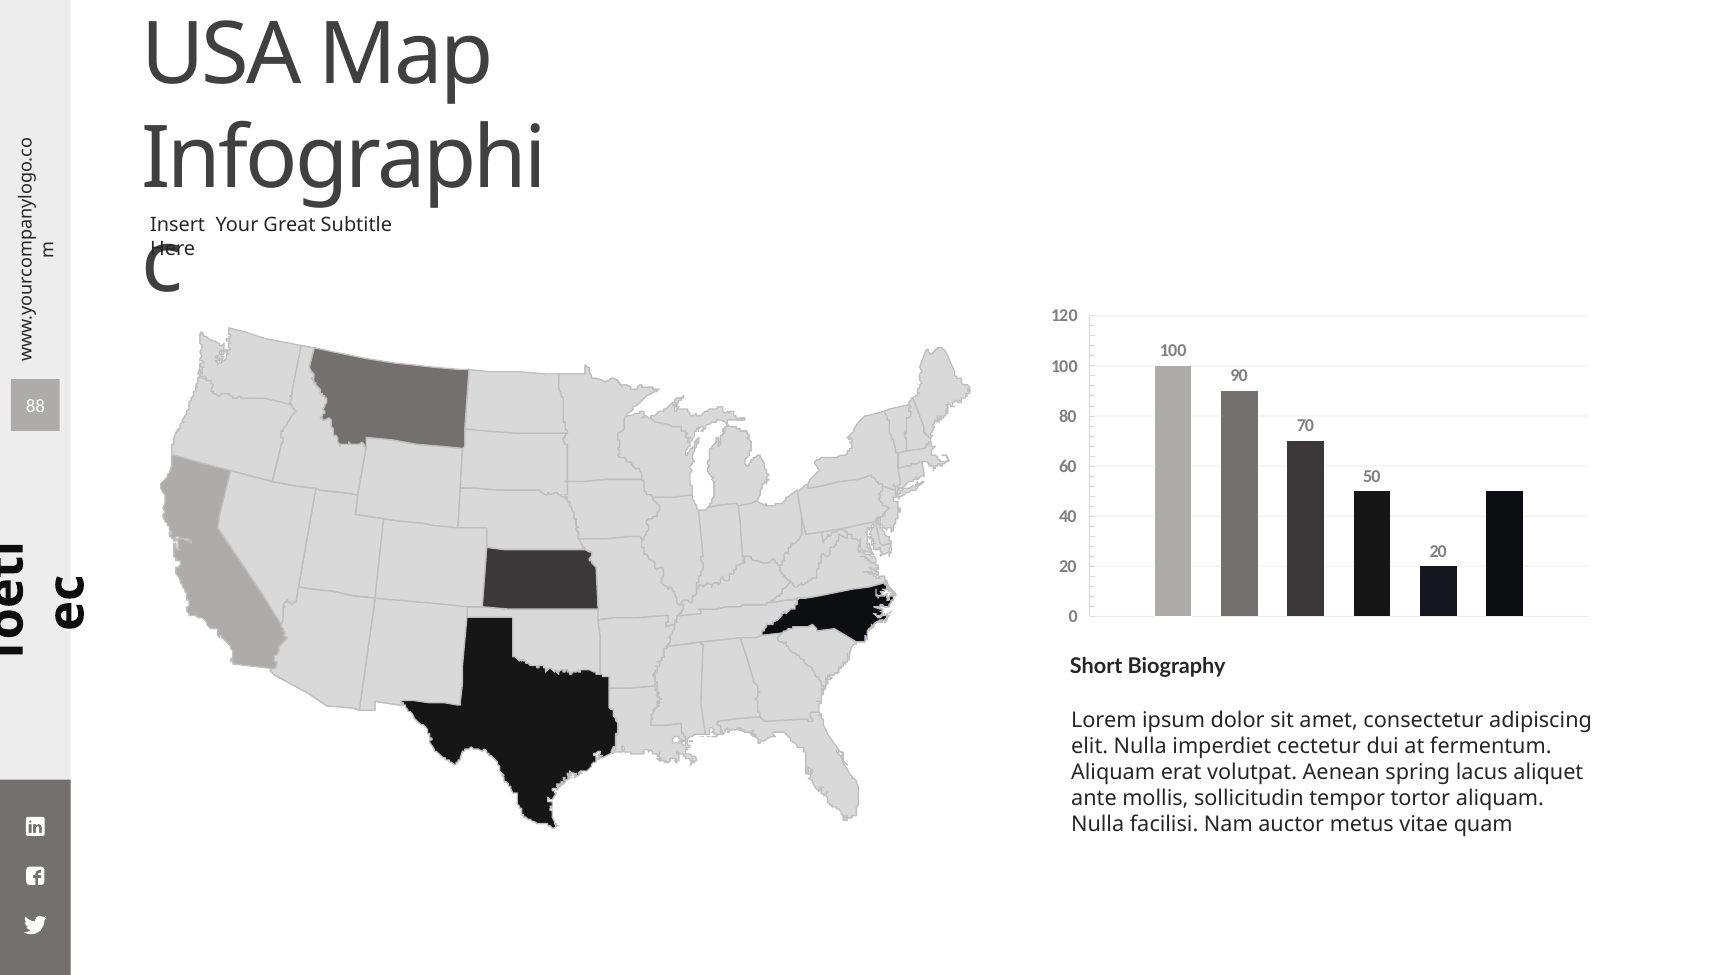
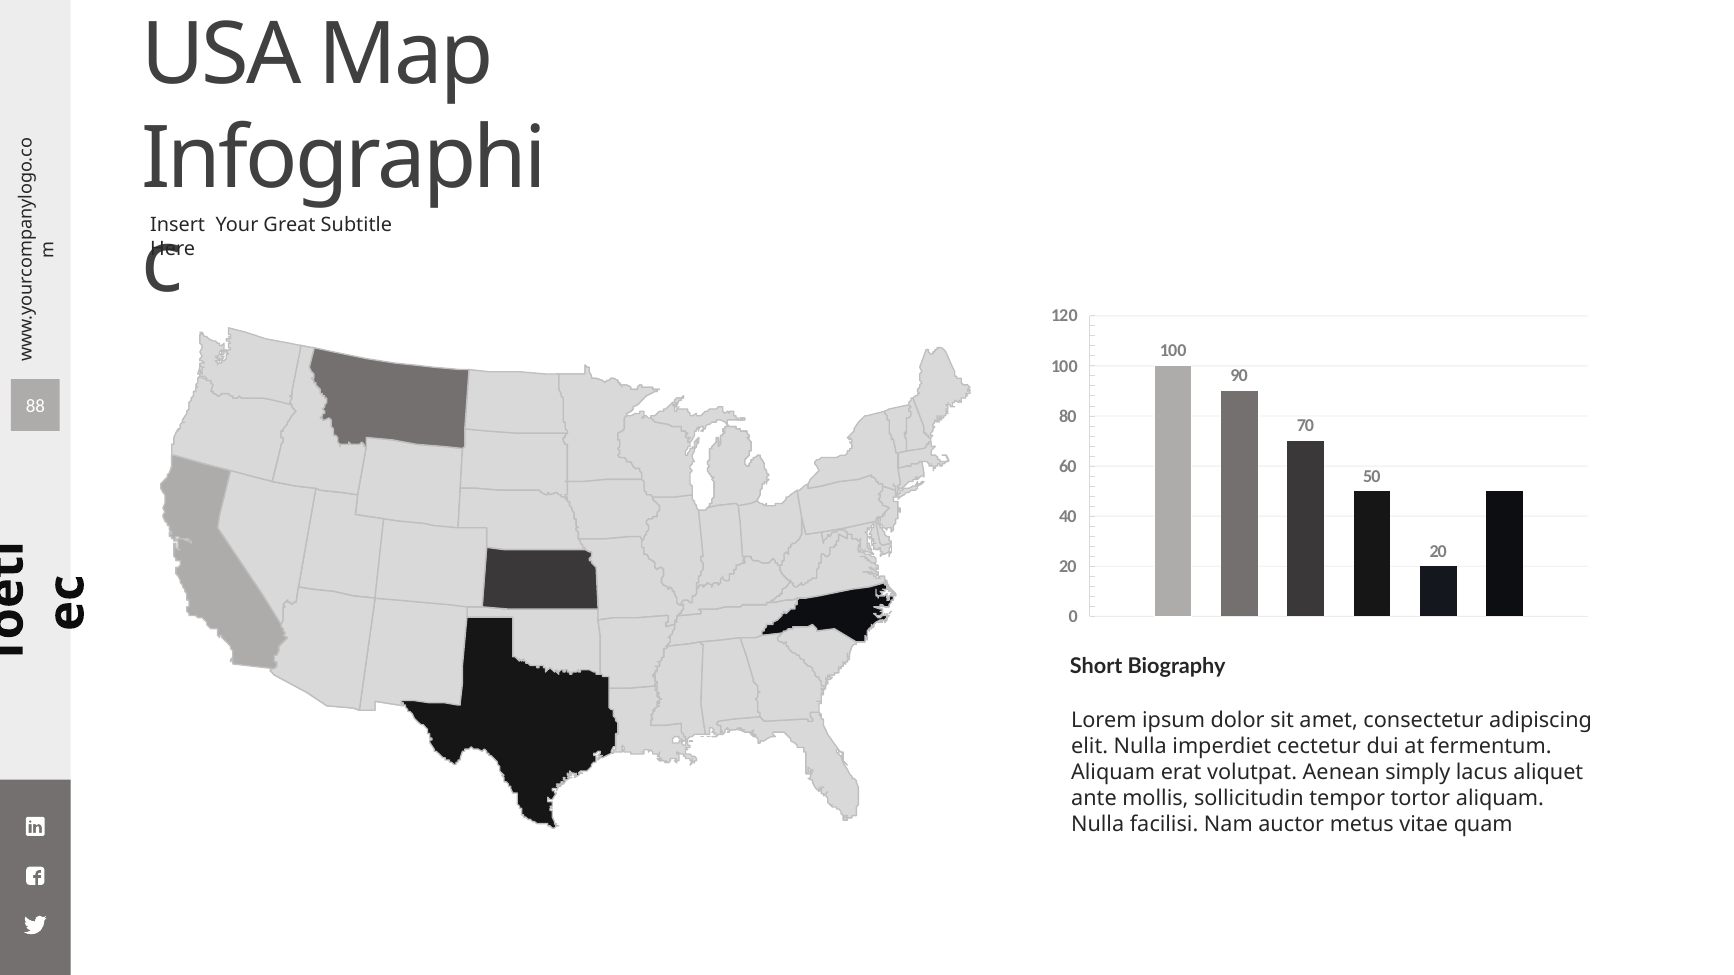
spring: spring -> simply (1418, 773)
